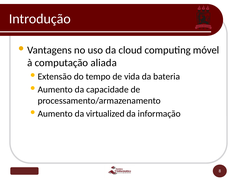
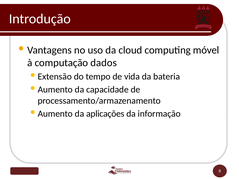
aliada: aliada -> dados (104, 63)
virtualized: virtualized -> aplicações (105, 114)
